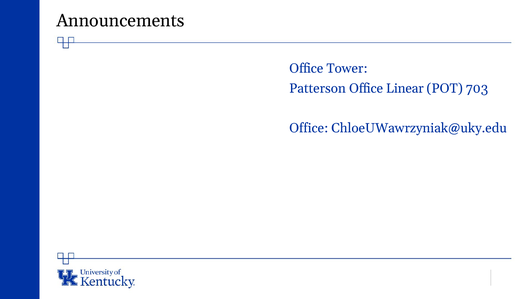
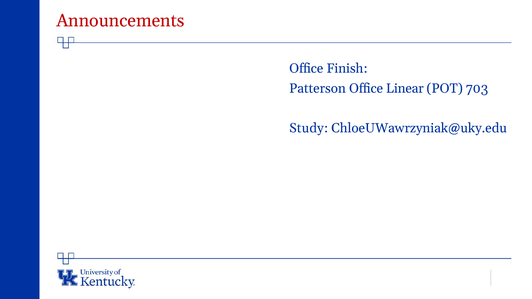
Announcements colour: black -> red (120, 21)
Tower: Tower -> Finish (347, 69)
Office: Office -> Study (309, 128)
